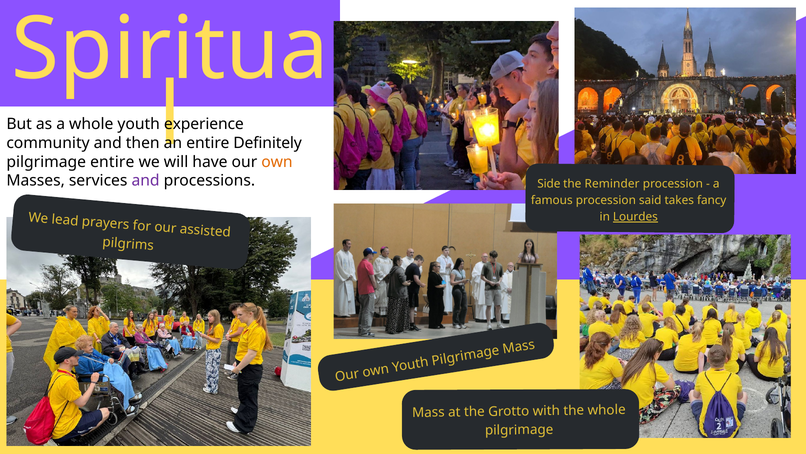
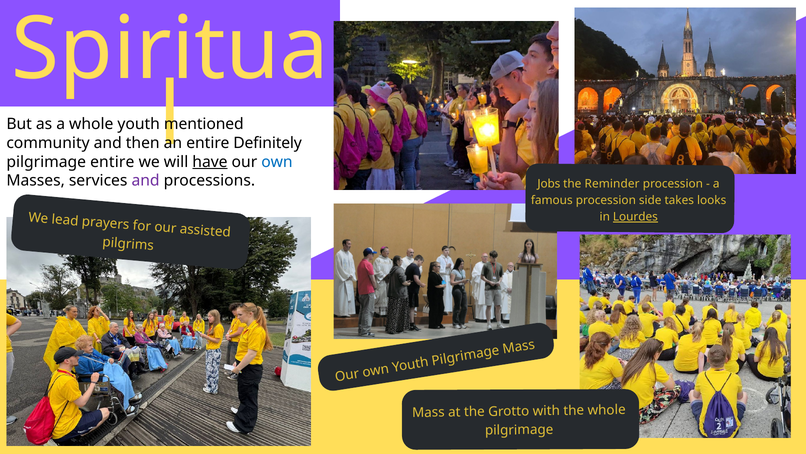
experience: experience -> mentioned (204, 124)
have underline: none -> present (210, 162)
own colour: orange -> blue (277, 162)
Side: Side -> Jobs (549, 184)
said: said -> side (650, 200)
fancy: fancy -> looks (712, 200)
